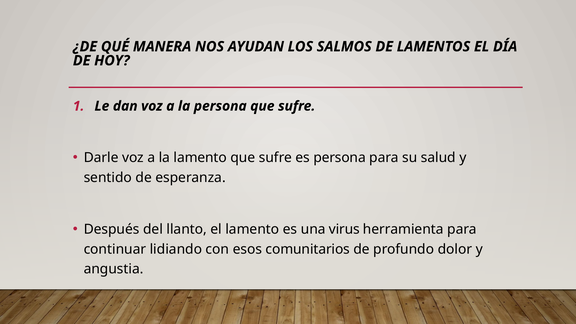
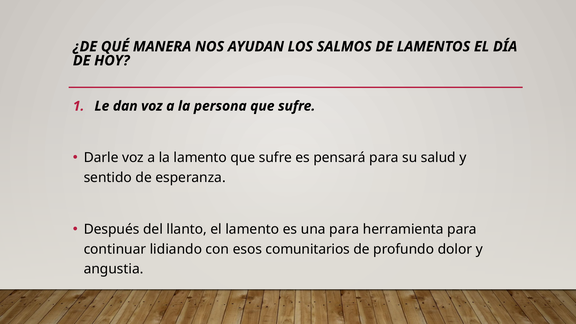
es persona: persona -> pensará (340, 158)
una virus: virus -> para (344, 229)
